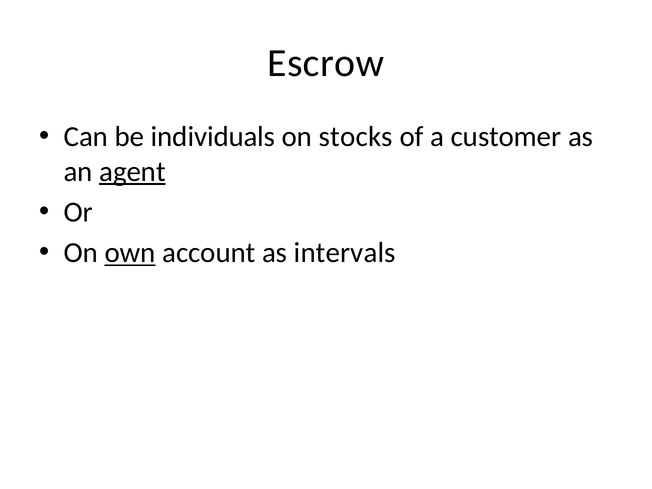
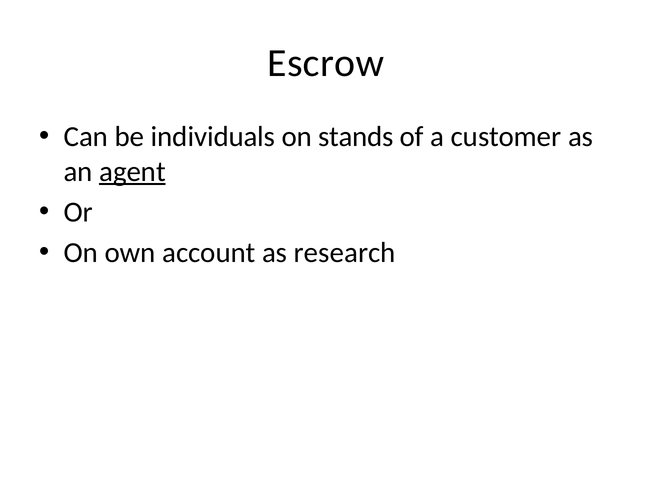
stocks: stocks -> stands (356, 137)
own underline: present -> none (130, 253)
intervals: intervals -> research (345, 253)
